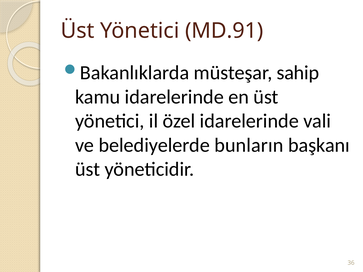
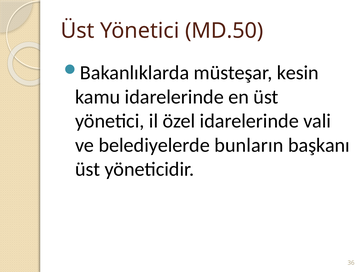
MD.91: MD.91 -> MD.50 (224, 31)
sahip: sahip -> kesin (298, 73)
